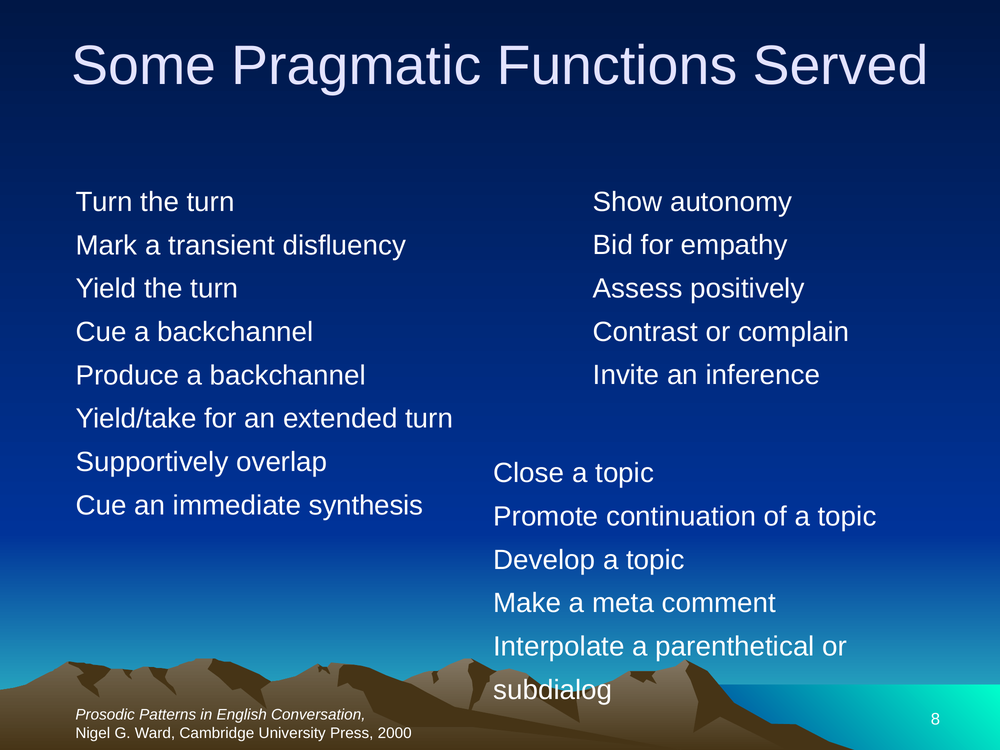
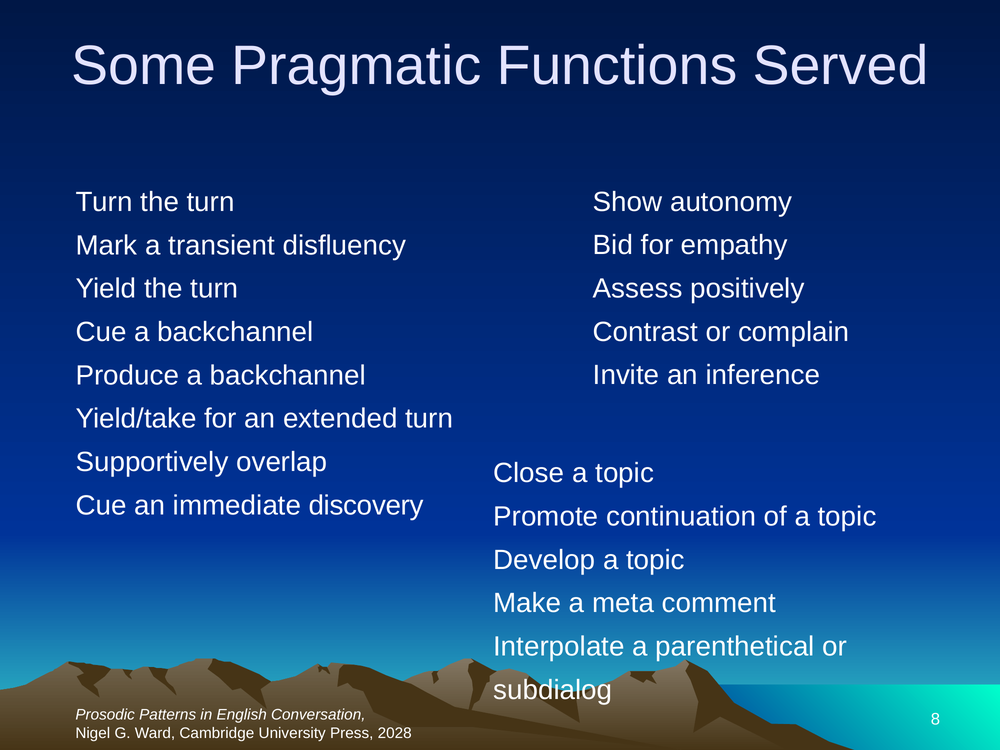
synthesis: synthesis -> discovery (366, 505)
2000: 2000 -> 2028 (395, 733)
